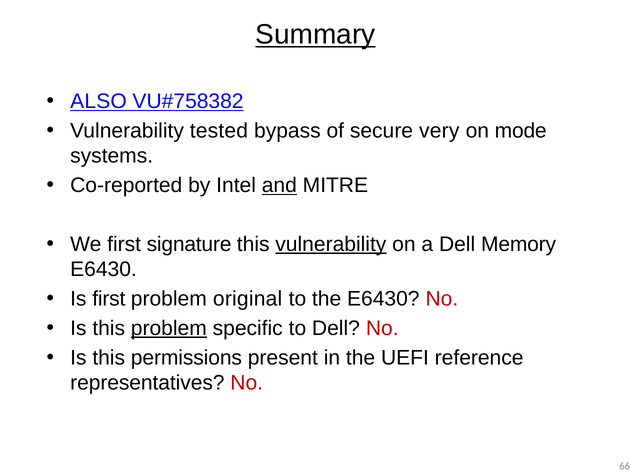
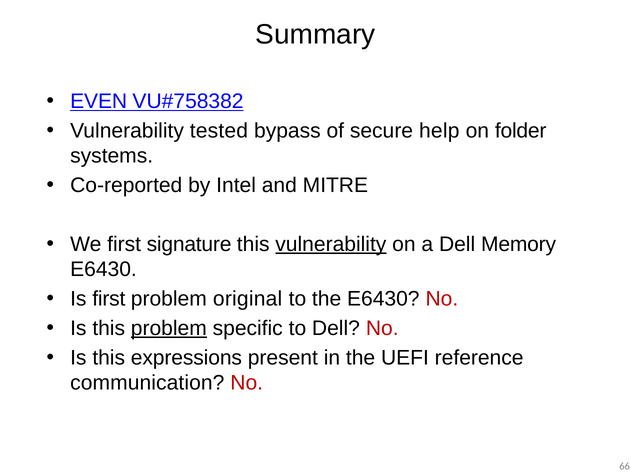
Summary underline: present -> none (315, 35)
ALSO: ALSO -> EVEN (99, 101)
very: very -> help (439, 131)
mode: mode -> folder (521, 131)
and underline: present -> none (279, 185)
permissions: permissions -> expressions (186, 358)
representatives: representatives -> communication (147, 383)
